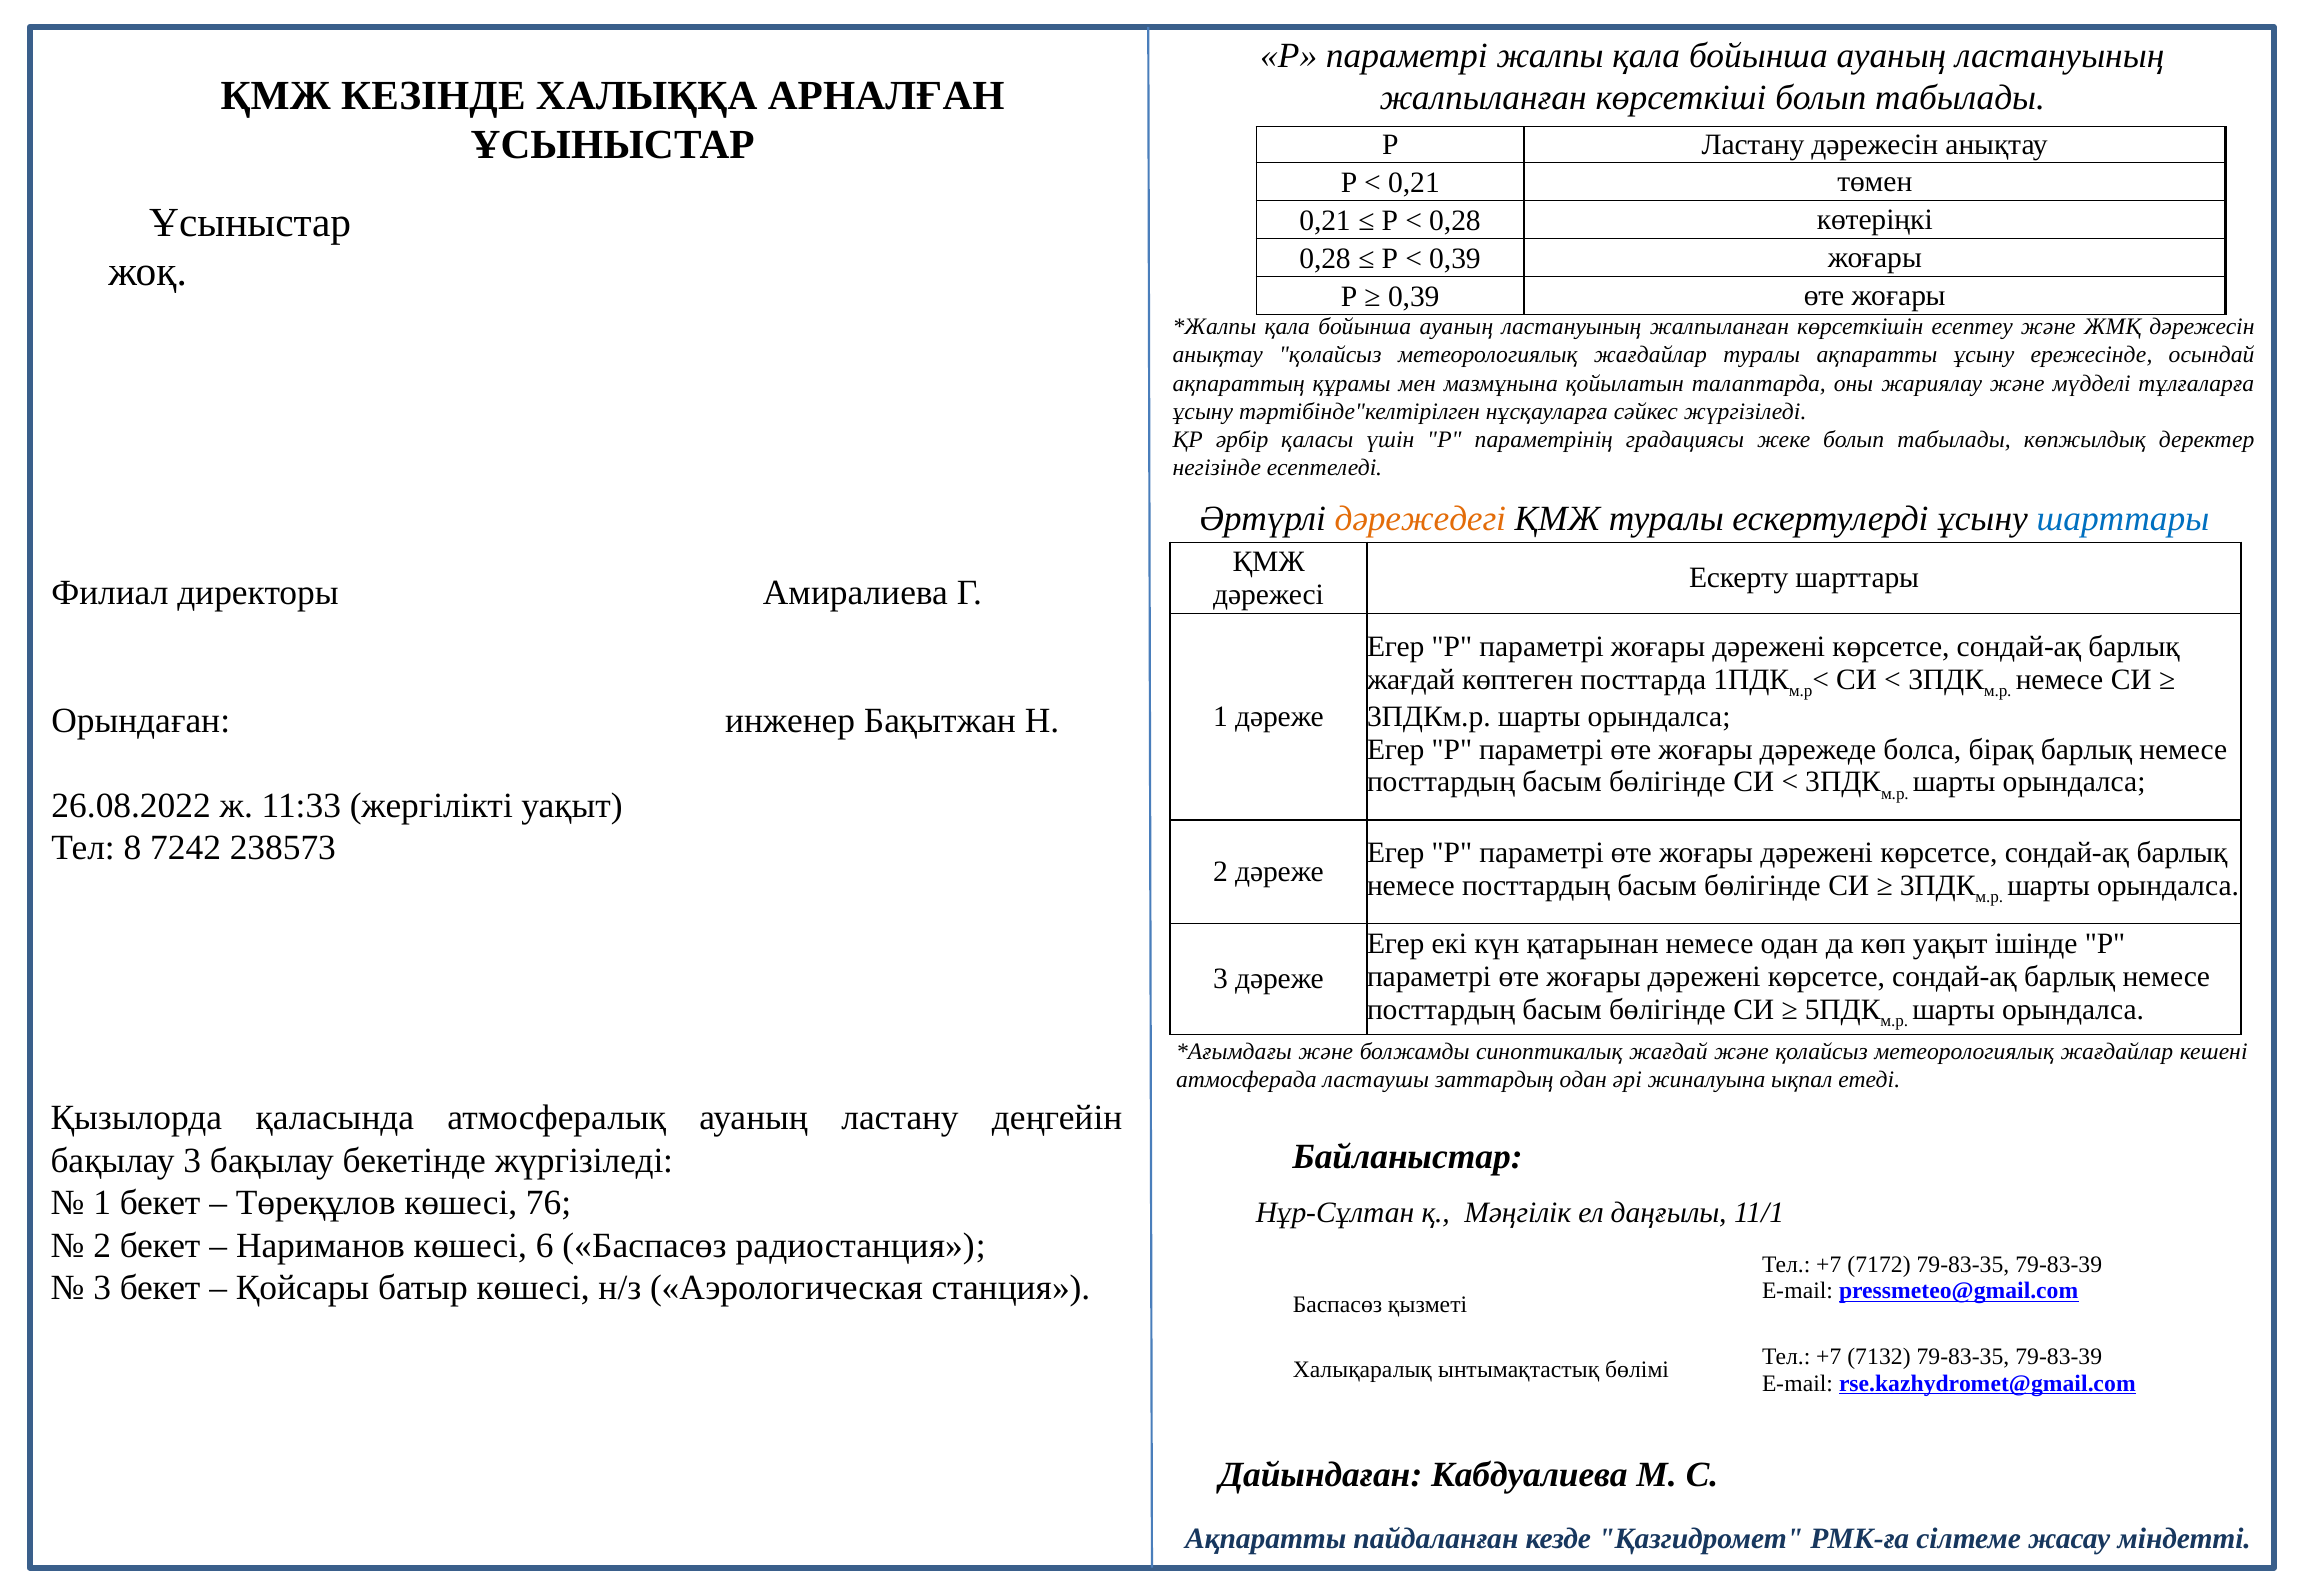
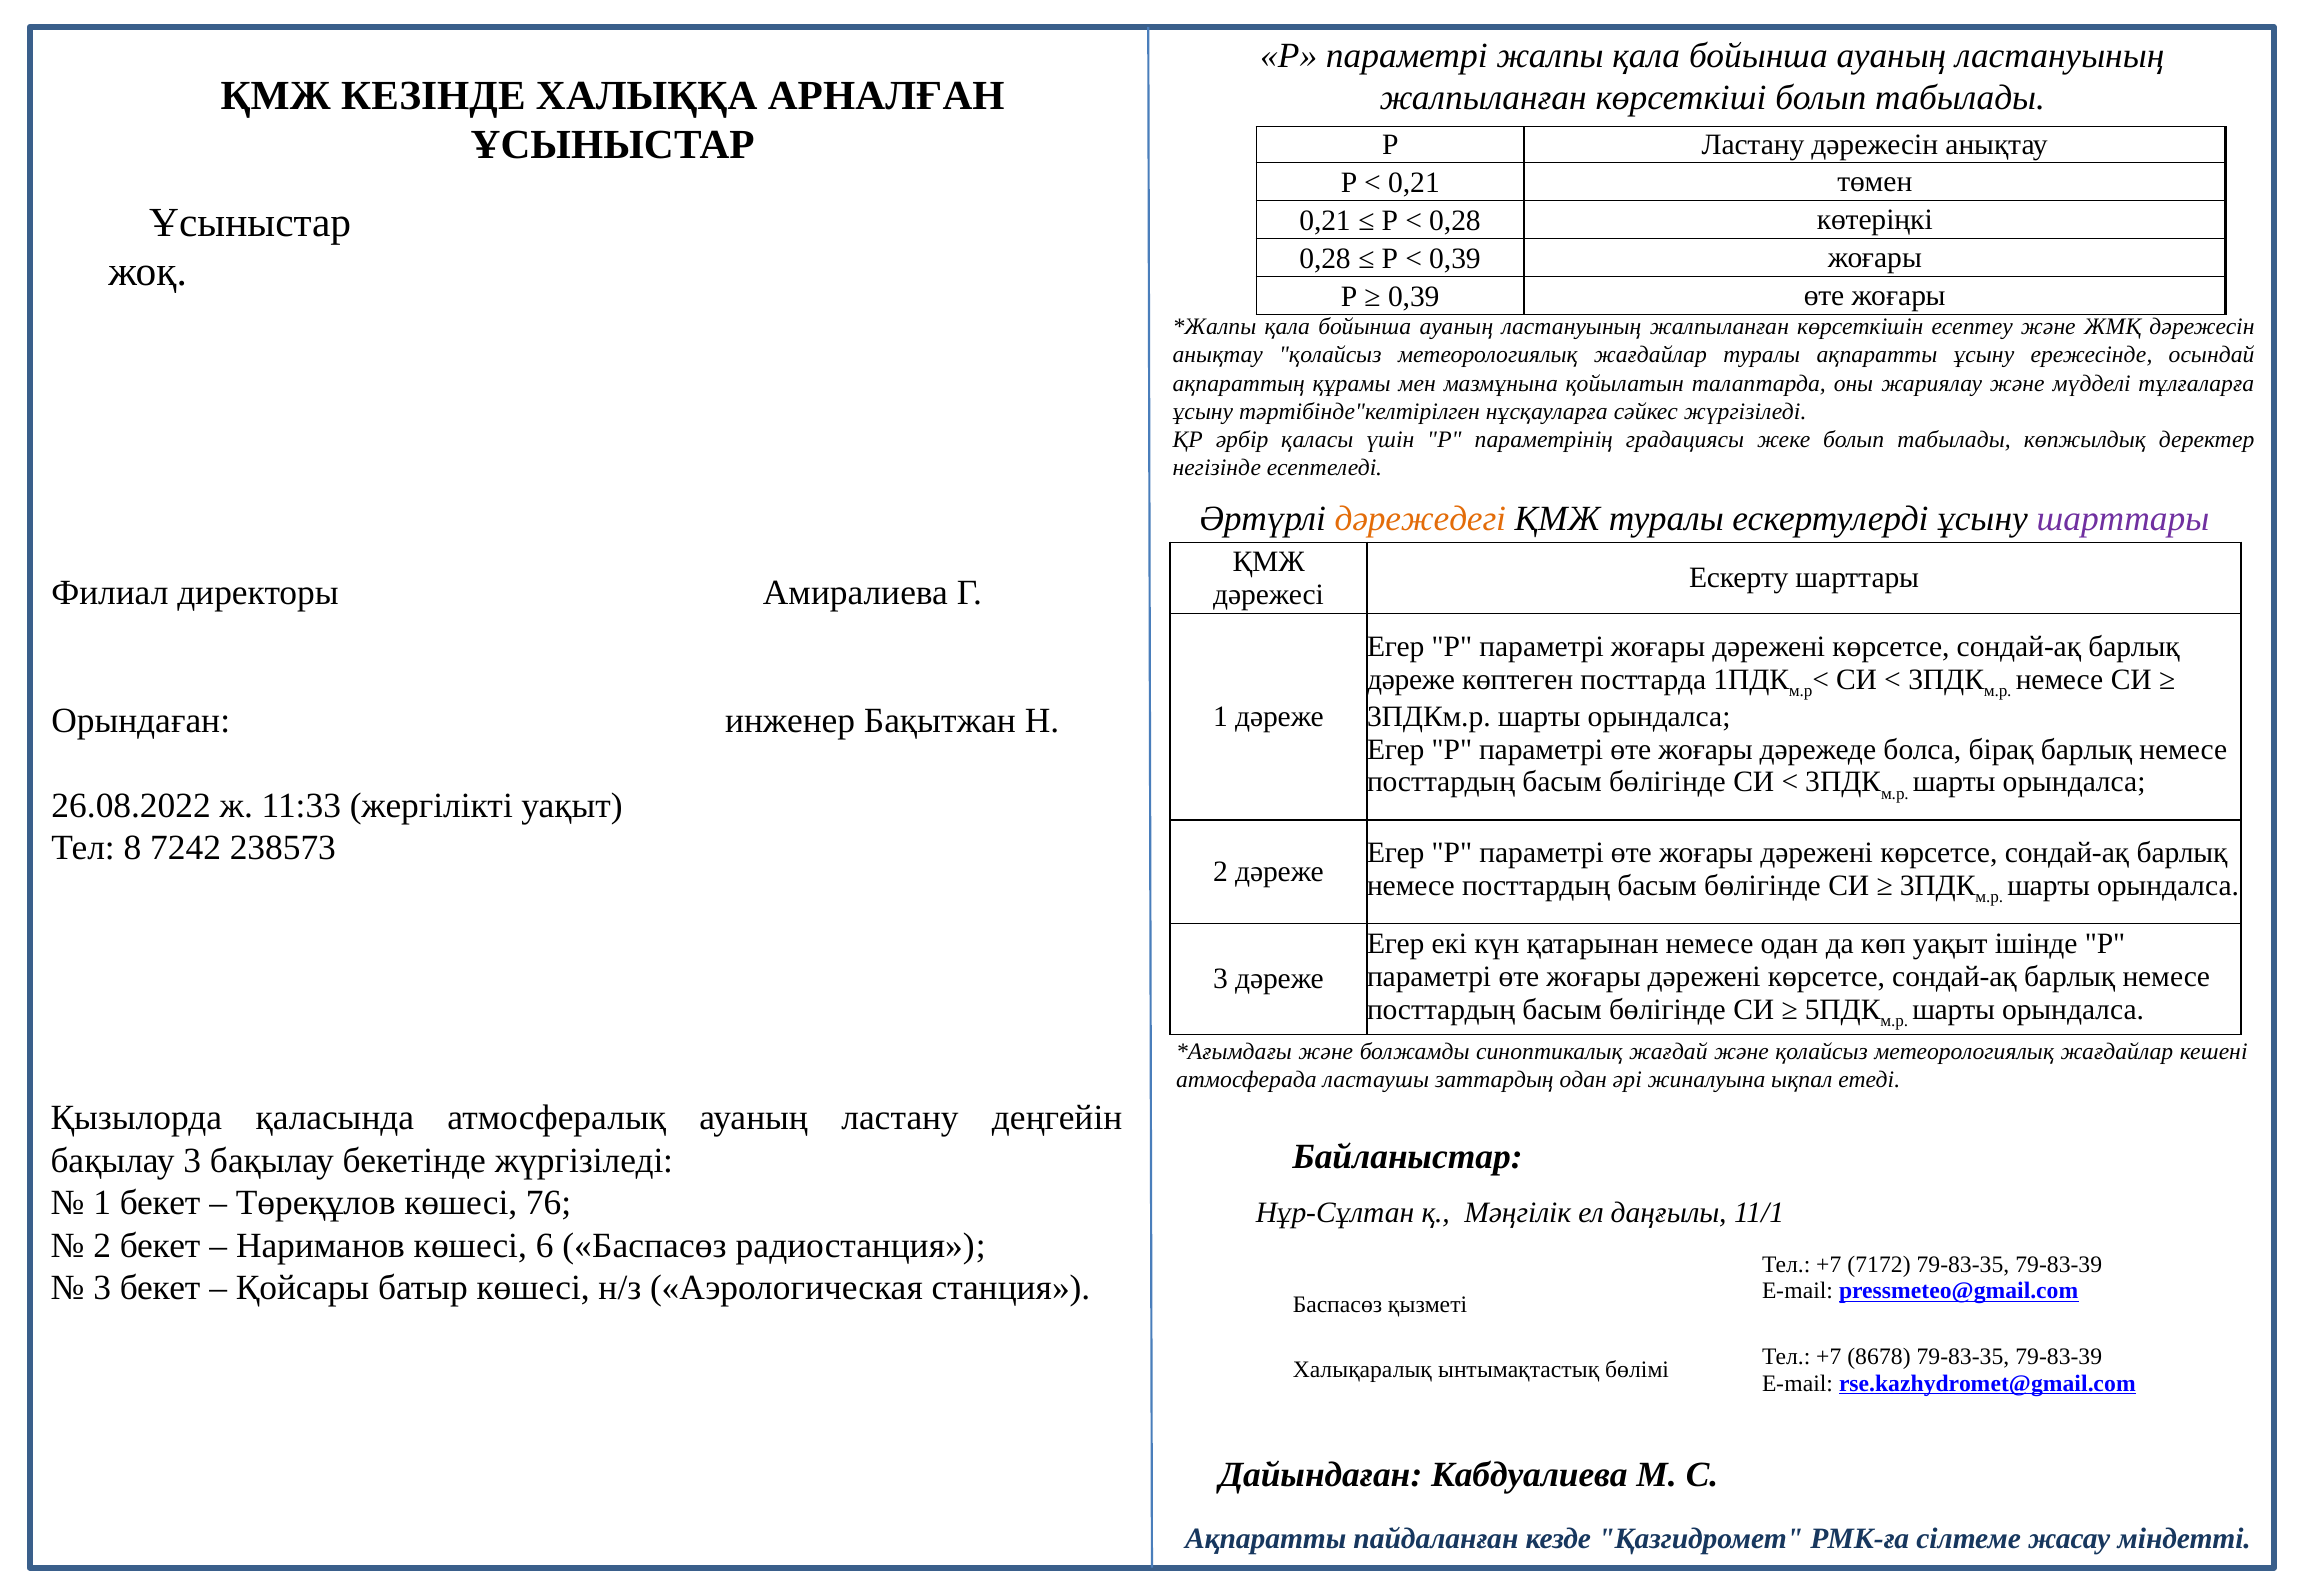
шарттары colour: blue -> purple (2123, 518)
жағдай: жағдай -> дәреже (1411, 680)
7132: 7132 -> 8678 (1879, 1357)
